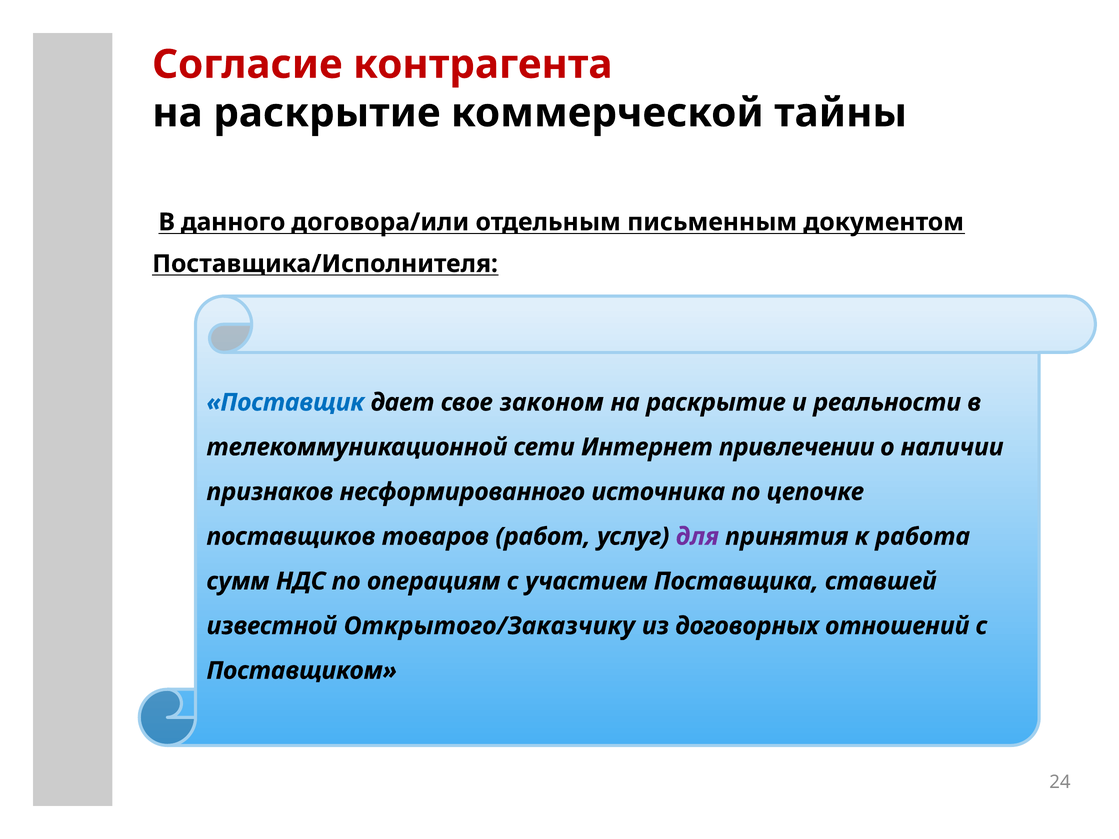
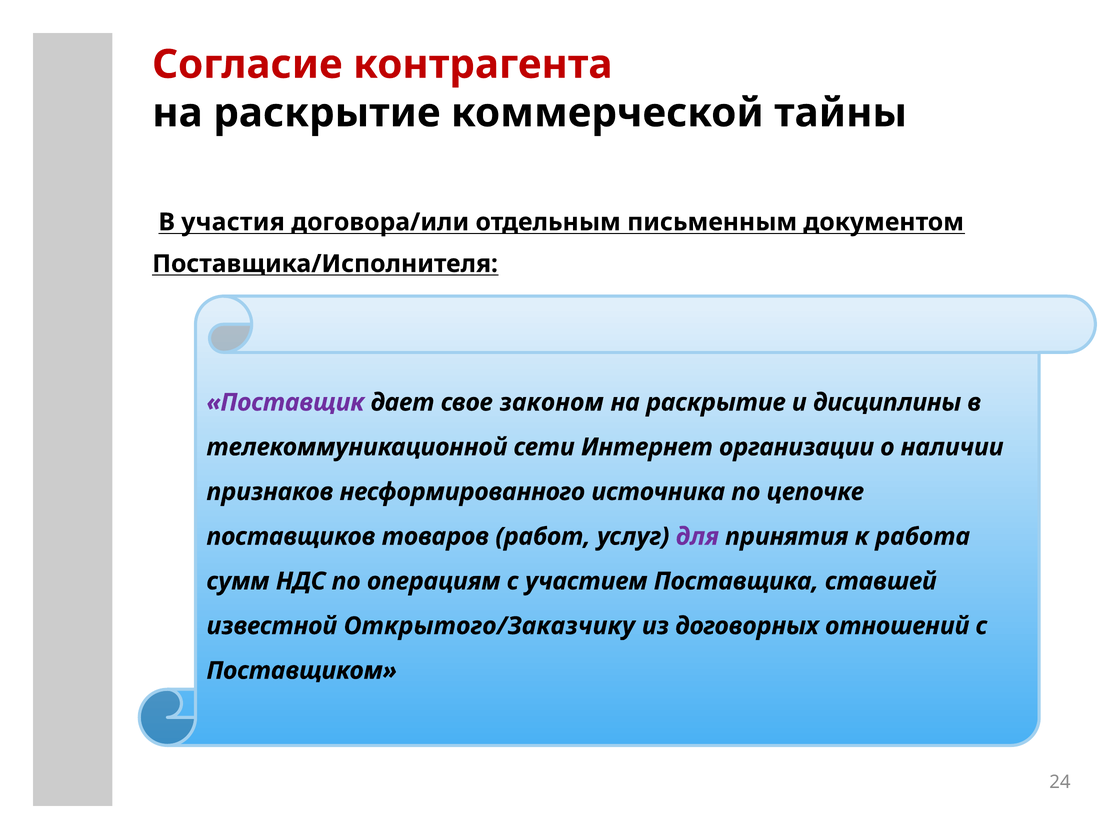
данного: данного -> участия (233, 222)
Поставщик colour: blue -> purple (285, 403)
реальности: реальности -> дисциплины (887, 403)
привлечении: привлечении -> организации (797, 447)
